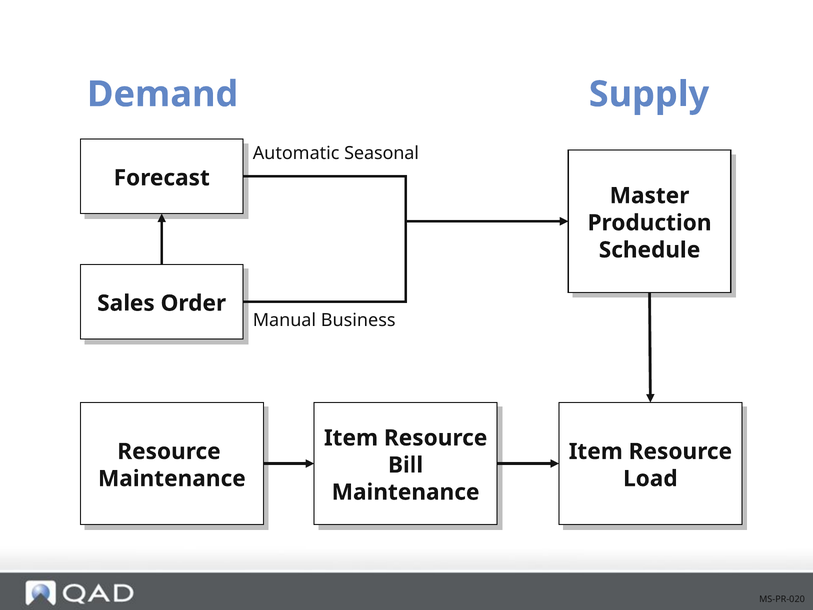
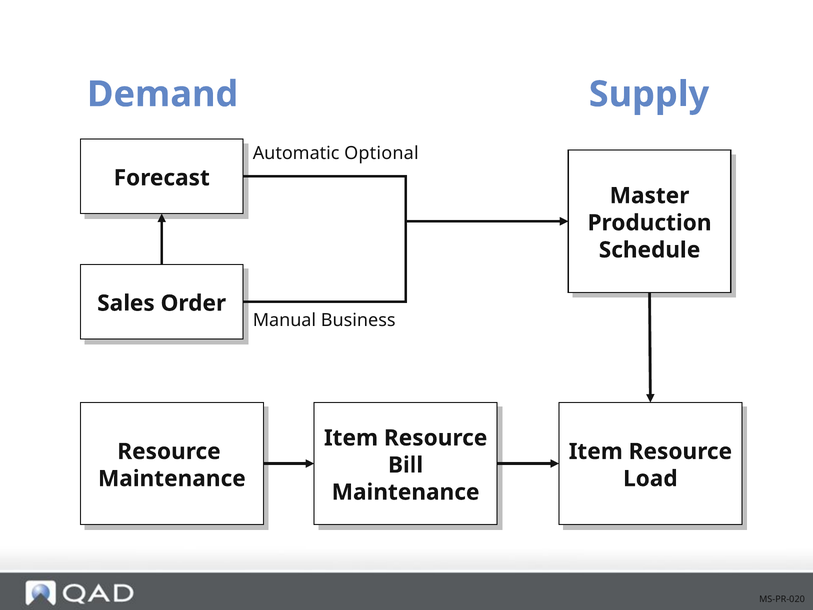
Seasonal: Seasonal -> Optional (381, 153)
